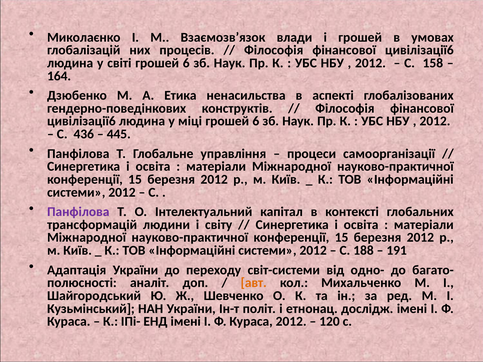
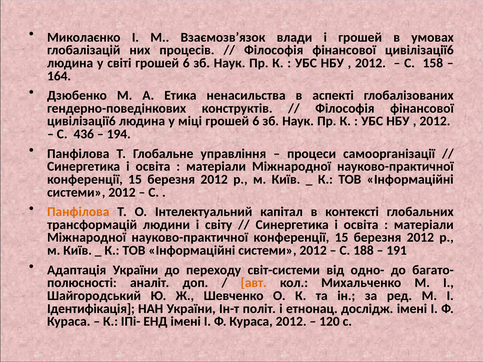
445: 445 -> 194 (119, 134)
Панфілова colour: purple -> orange (78, 212)
Кузьмінський: Кузьмінський -> Ідентифікація (91, 309)
